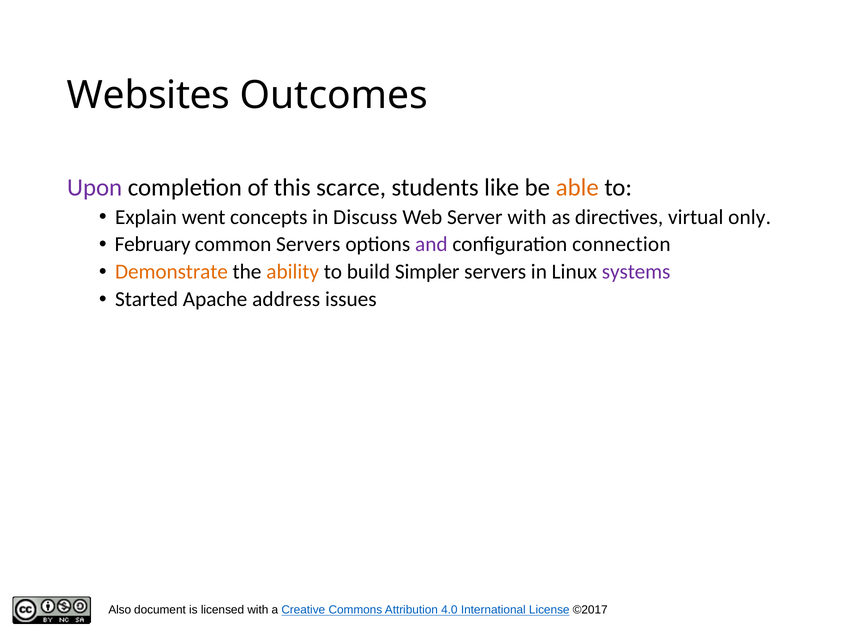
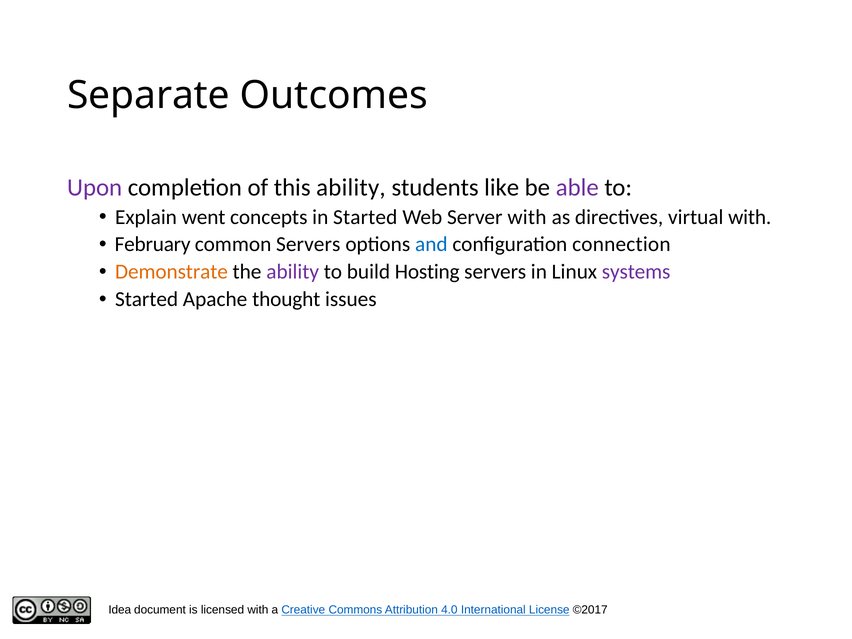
Websites: Websites -> Separate (148, 96)
this scarce: scarce -> ability (351, 188)
able colour: orange -> purple (577, 188)
in Discuss: Discuss -> Started (365, 217)
virtual only: only -> with (750, 217)
and colour: purple -> blue (431, 244)
ability colour: orange -> purple (293, 272)
Simpler: Simpler -> Hosting (427, 272)
address: address -> thought (286, 299)
Also: Also -> Idea (120, 610)
